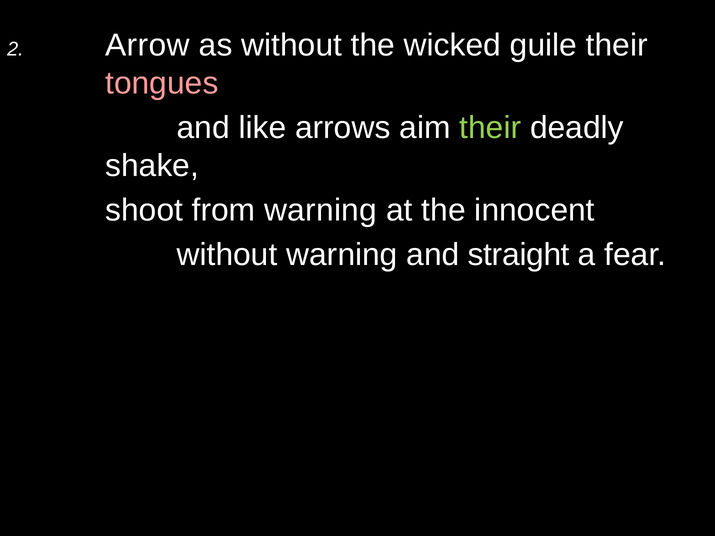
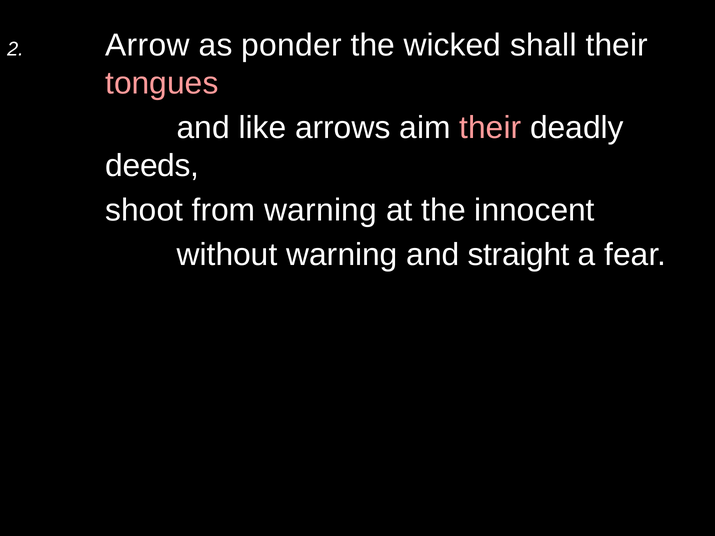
as without: without -> ponder (292, 45)
guile: guile -> shall (543, 45)
their colour: light green -> pink (490, 128)
shake: shake -> deeds (152, 166)
